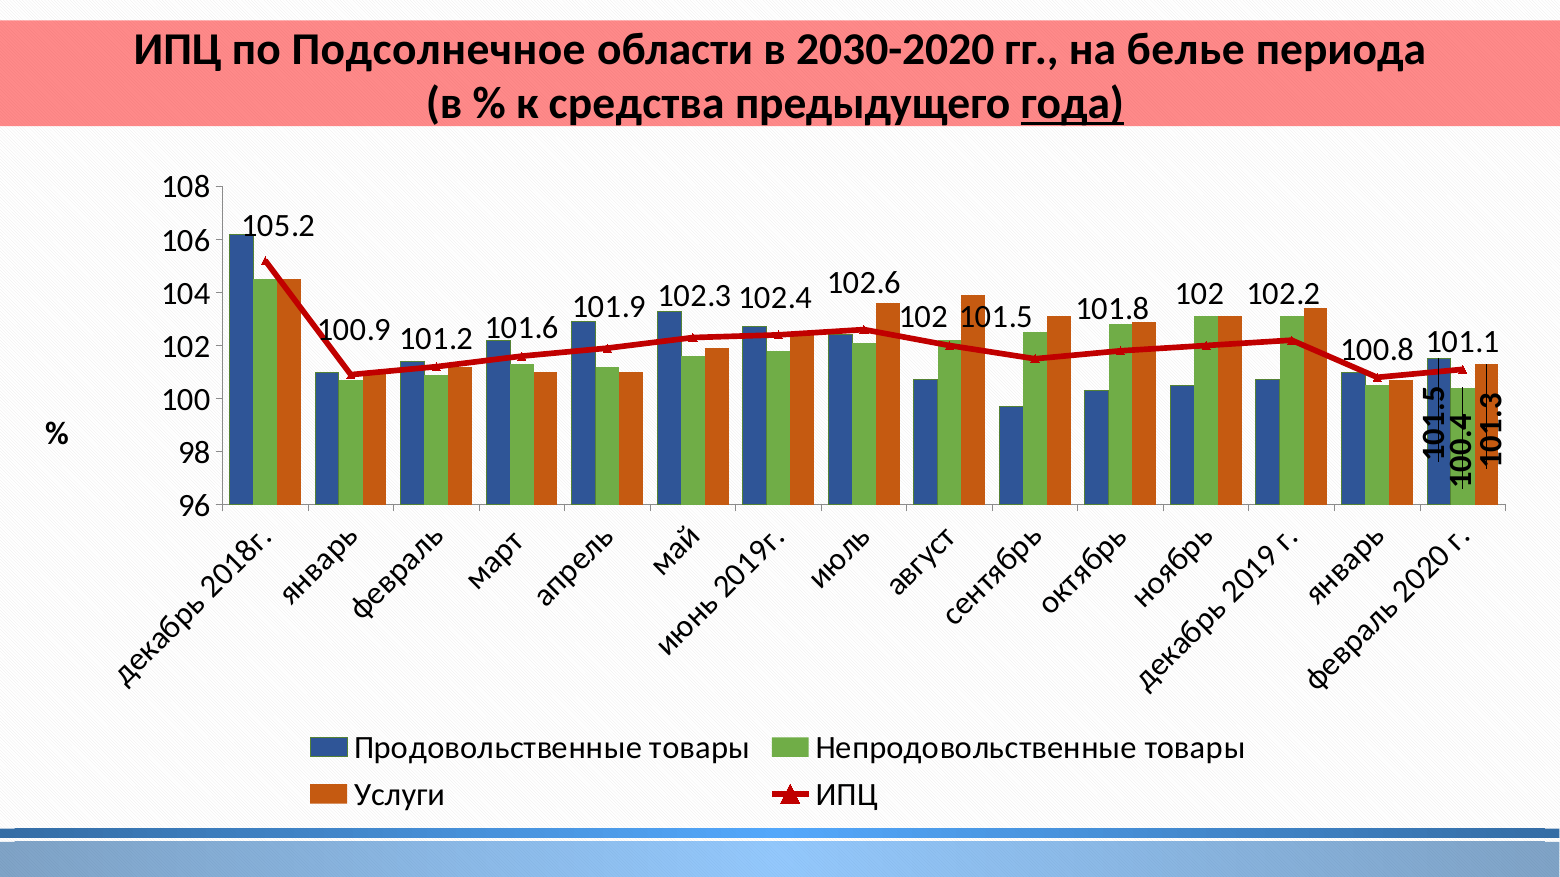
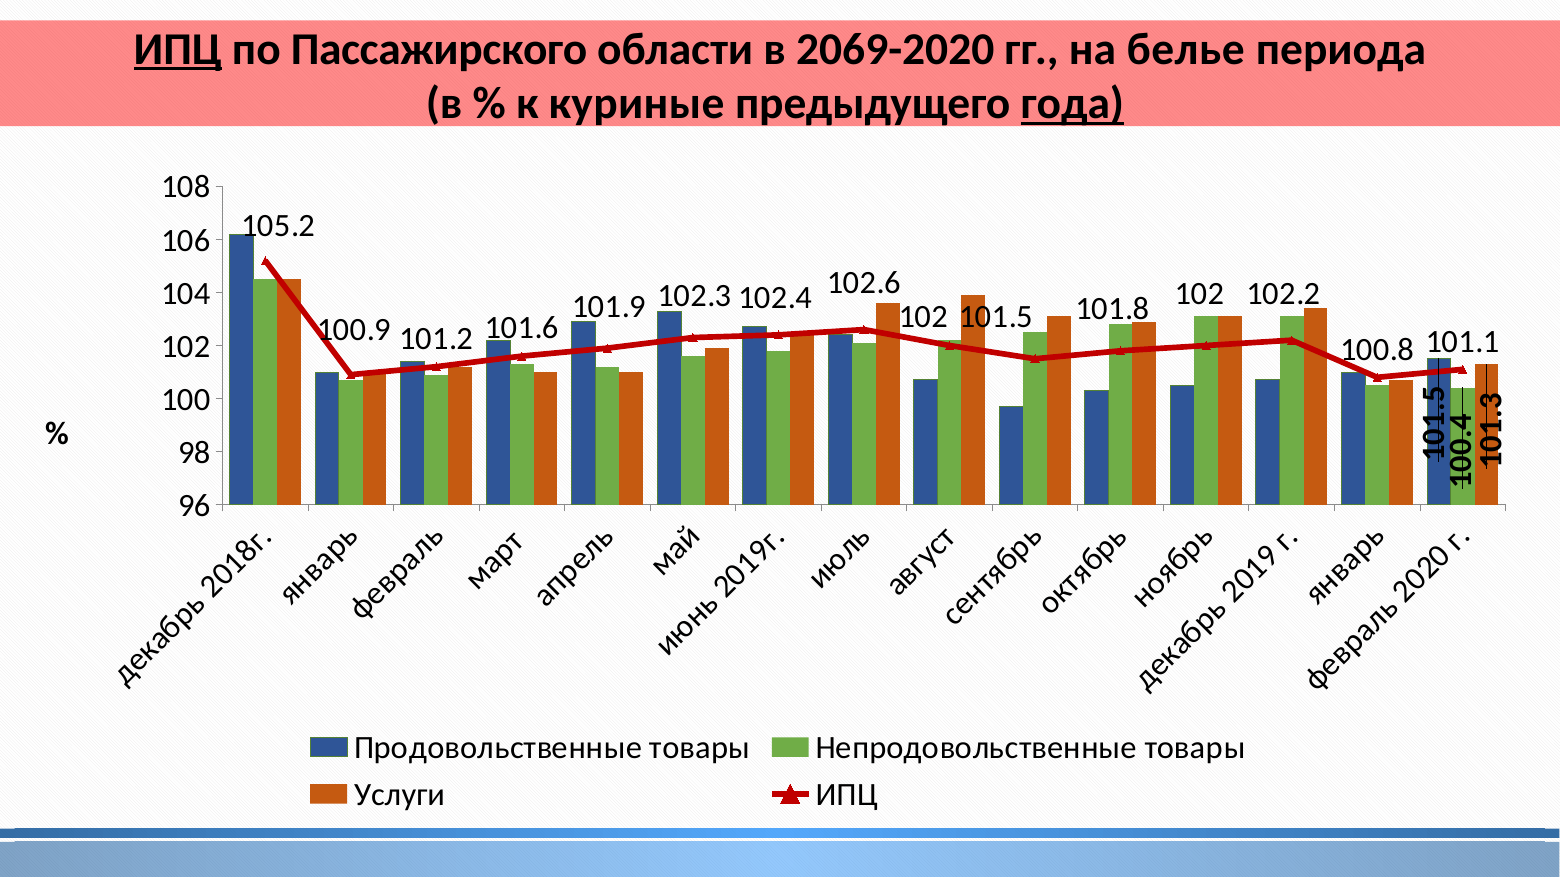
ИПЦ underline: none -> present (178, 49)
Подсолнечное: Подсолнечное -> Пассажирского (439, 49)
2030-2020: 2030-2020 -> 2069-2020 (895, 49)
средства: средства -> куриные (637, 104)
